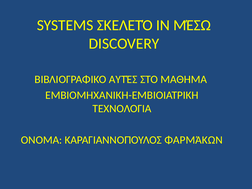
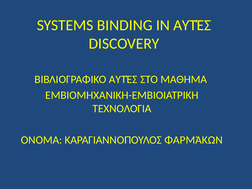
ΣΚΕΛΕΤΌ: ΣΚΕΛΕΤΌ -> BINDING (125, 25)
IN ΜΈΣΩ: ΜΈΣΩ -> ΑΥΤΈΣ (192, 25)
